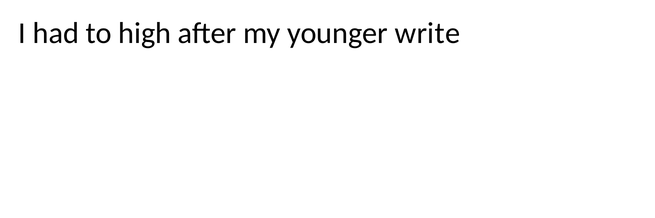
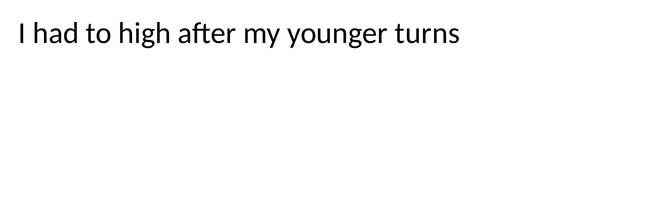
write: write -> turns (427, 33)
